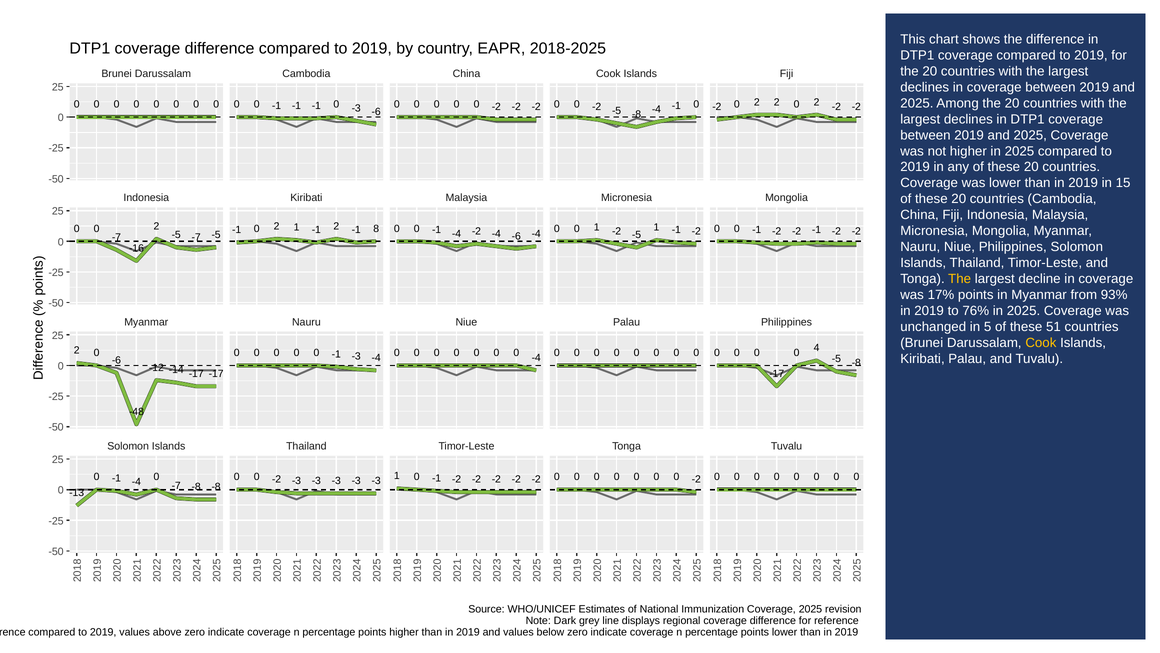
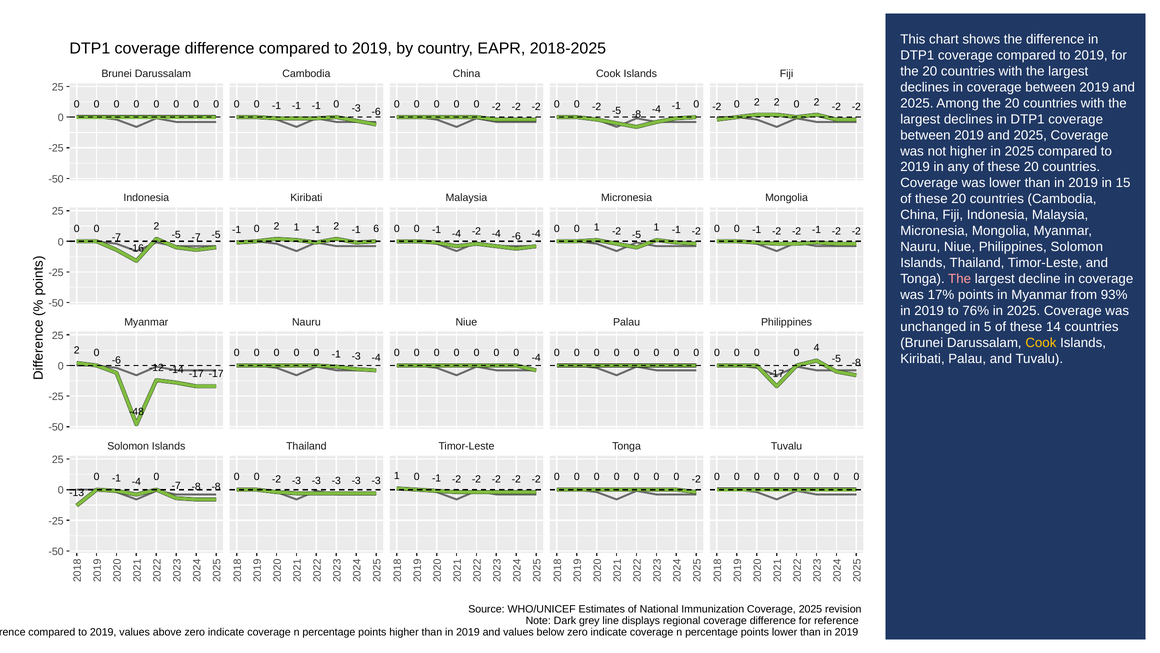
-1 8: 8 -> 6 (376, 229)
The colour: yellow -> pink (960, 279)
51: 51 -> 14 (1053, 327)
